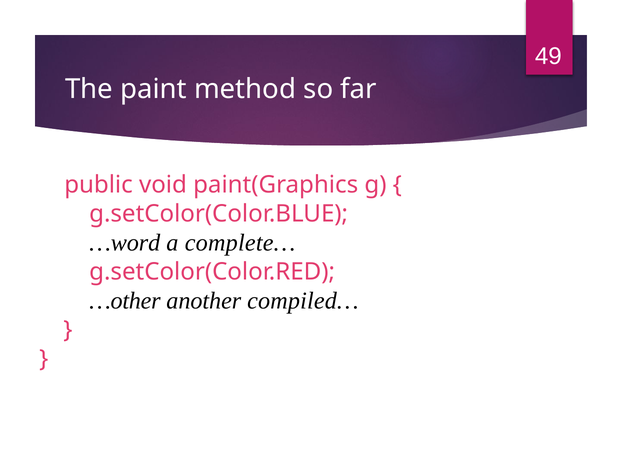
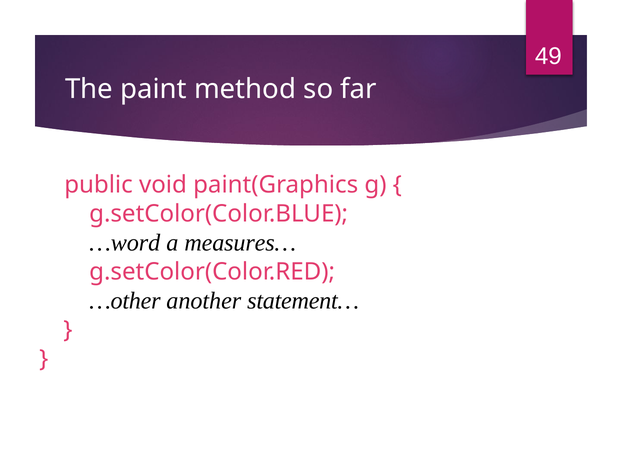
complete…: complete… -> measures… (240, 243)
compiled…: compiled… -> statement… (303, 301)
